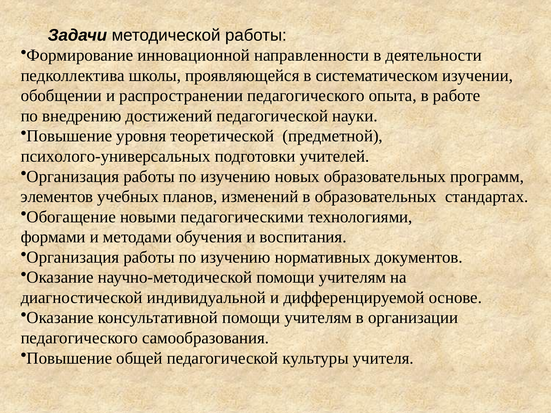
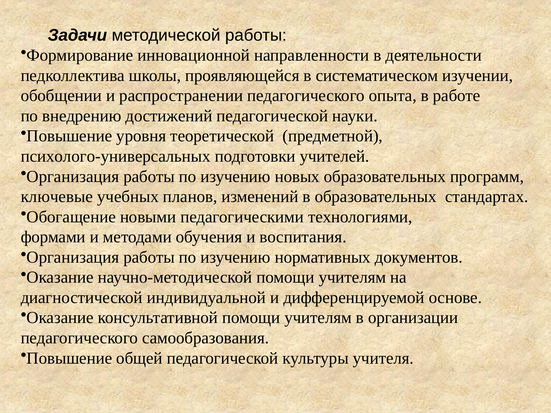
элементов: элементов -> ключевые (57, 197)
